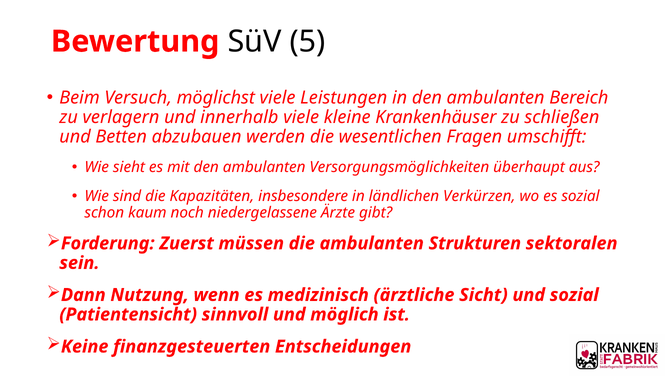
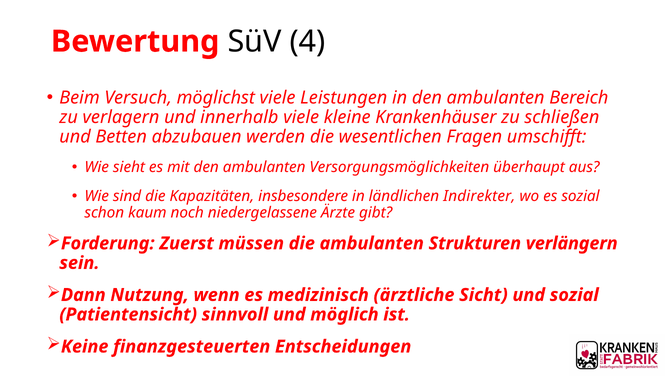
5: 5 -> 4 (307, 41)
Verkürzen: Verkürzen -> Indirekter (479, 196)
sektoralen: sektoralen -> verlängern (572, 243)
